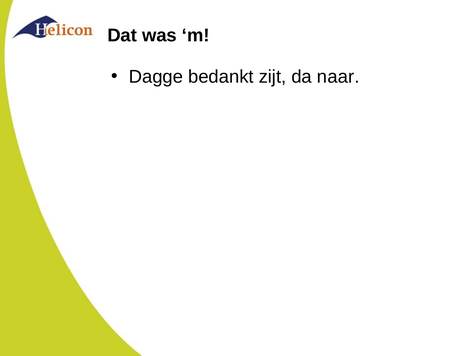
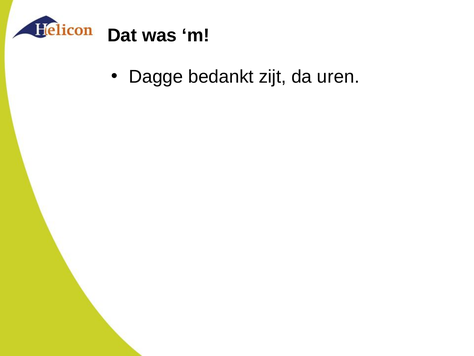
naar: naar -> uren (338, 77)
